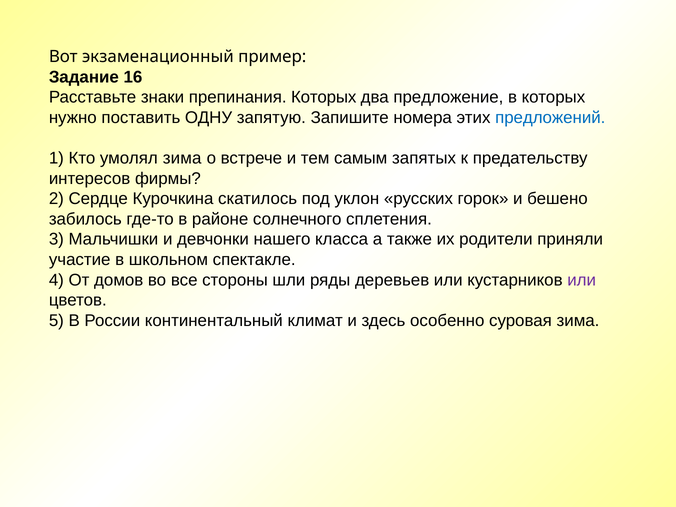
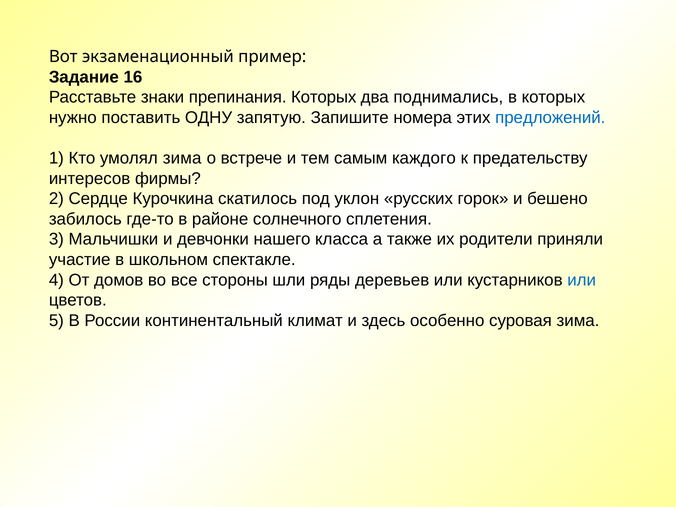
предложение: предложение -> поднимались (448, 97)
запятых: запятых -> каждого (424, 158)
или colour: purple -> blue (582, 280)
